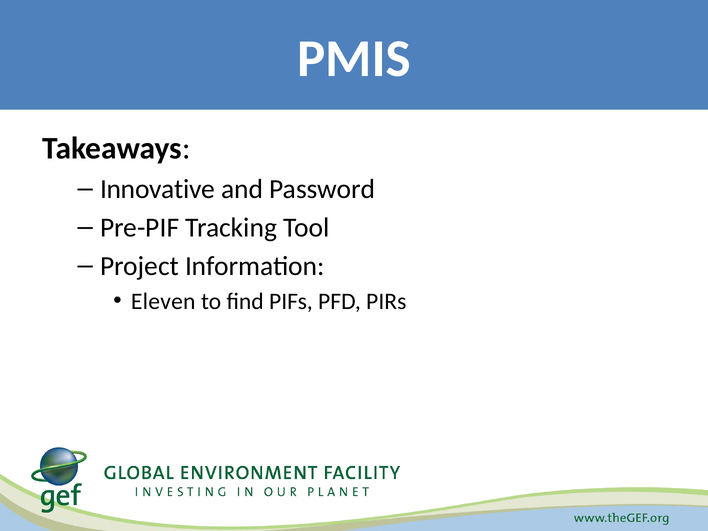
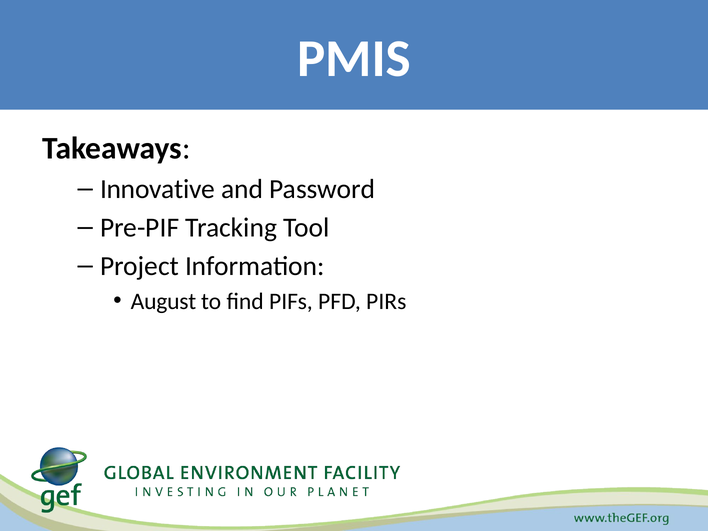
Eleven: Eleven -> August (163, 301)
